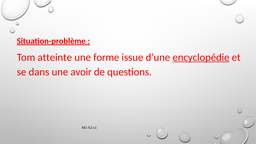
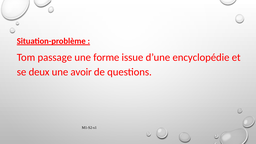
atteinte: atteinte -> passage (55, 57)
encyclopédie underline: present -> none (201, 57)
dans: dans -> deux (39, 72)
